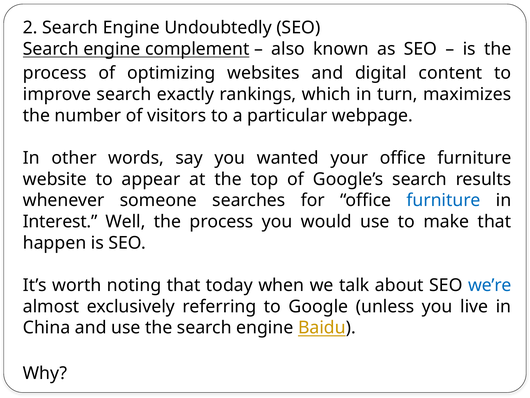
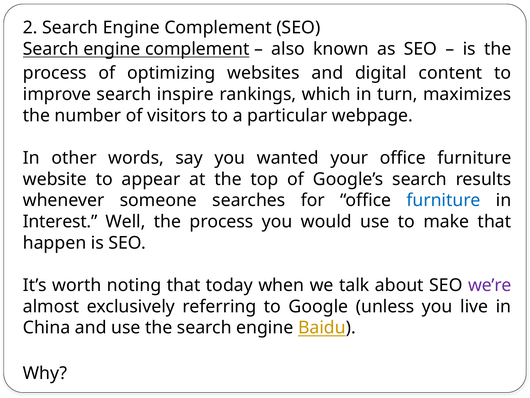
2 Search Engine Undoubtedly: Undoubtedly -> Complement (218, 28)
exactly: exactly -> inspire (185, 94)
we’re colour: blue -> purple (490, 285)
